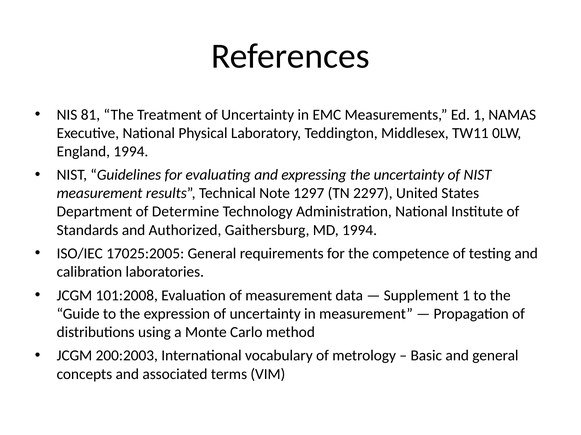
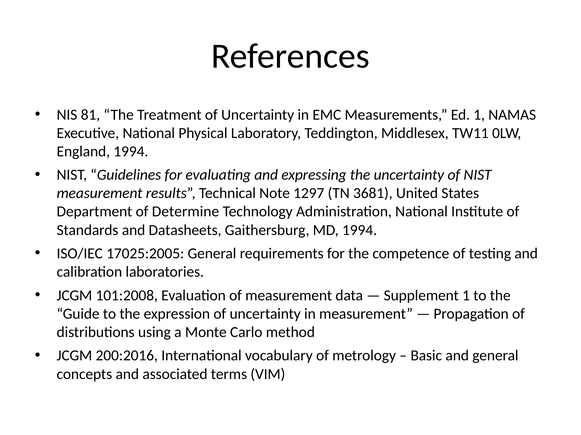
2297: 2297 -> 3681 (373, 194)
Authorized: Authorized -> Datasheets (185, 230)
200:2003: 200:2003 -> 200:2016 (127, 356)
